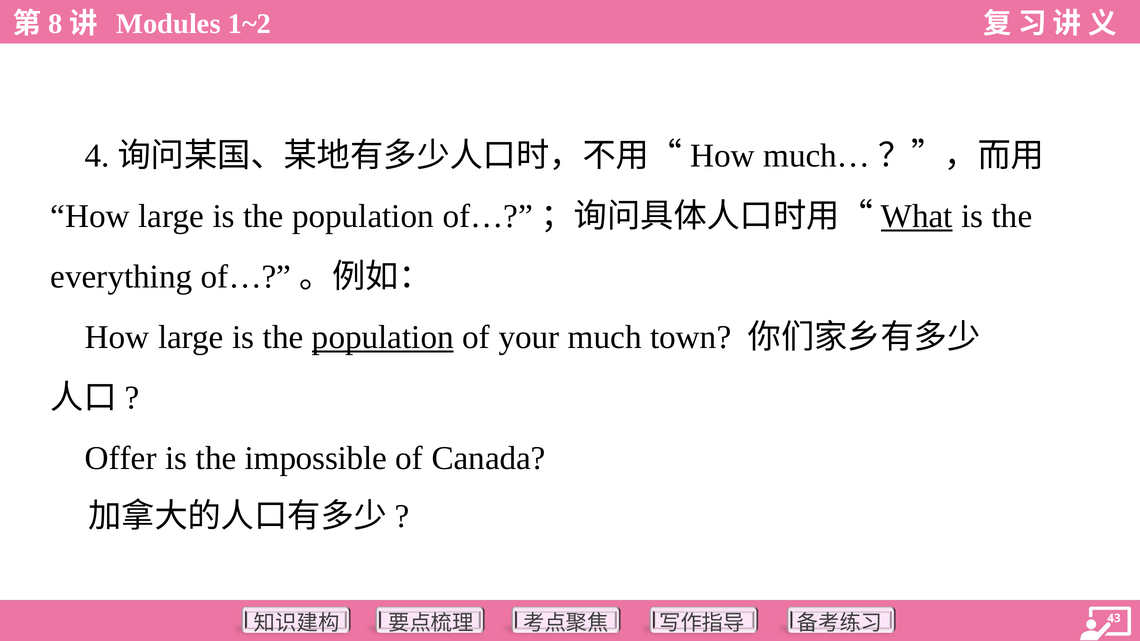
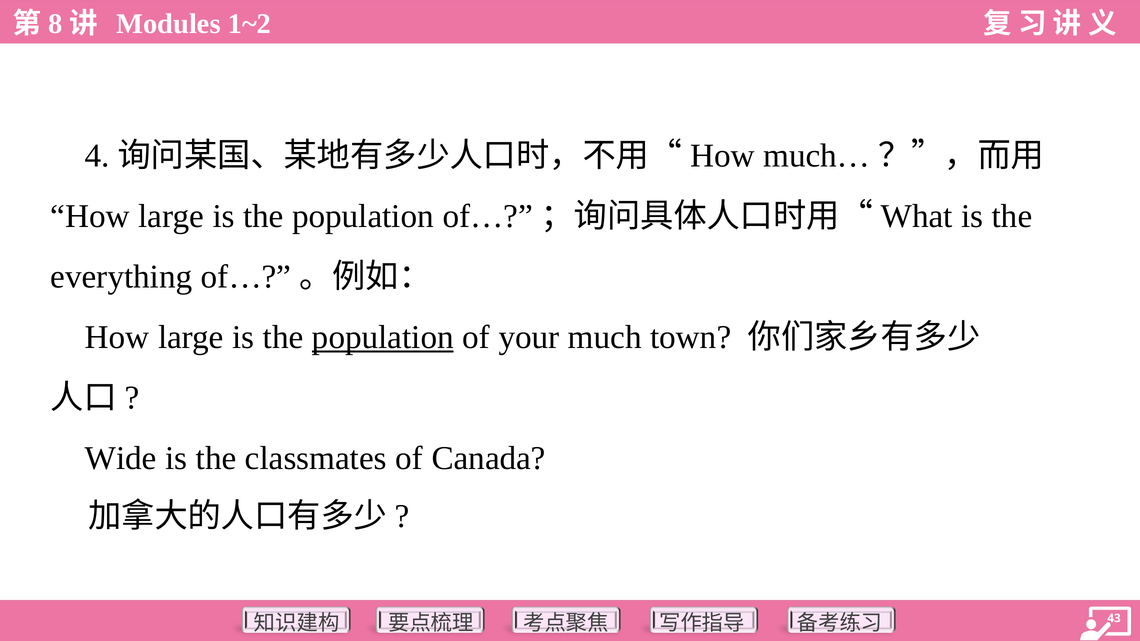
What underline: present -> none (917, 216)
Offer: Offer -> Wide (121, 458)
impossible: impossible -> classmates (316, 458)
